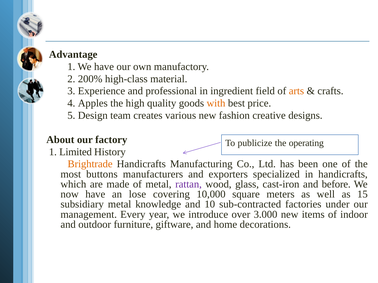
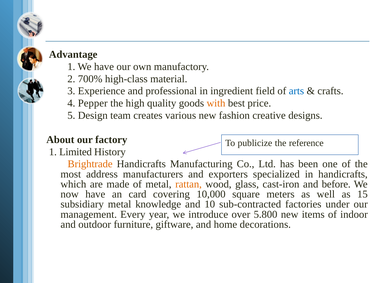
200%: 200% -> 700% (90, 79)
arts colour: orange -> blue (296, 91)
Apples: Apples -> Pepper (93, 103)
operating: operating -> reference (306, 143)
buttons: buttons -> address (102, 174)
rattan colour: purple -> orange (189, 184)
lose: lose -> card (138, 195)
3.000: 3.000 -> 5.800 (266, 215)
